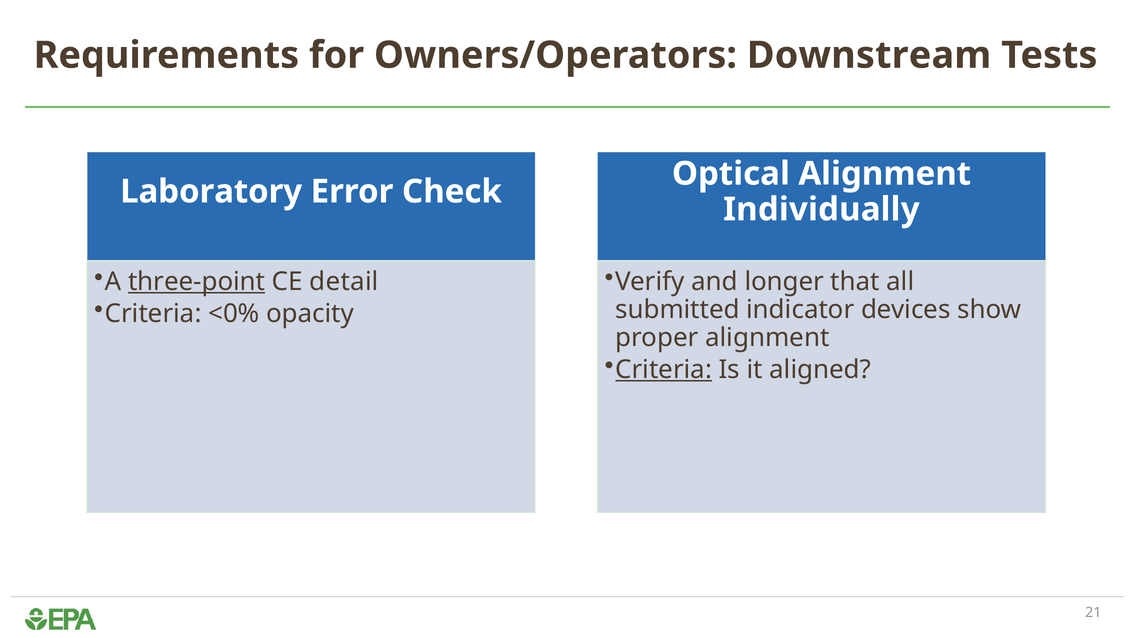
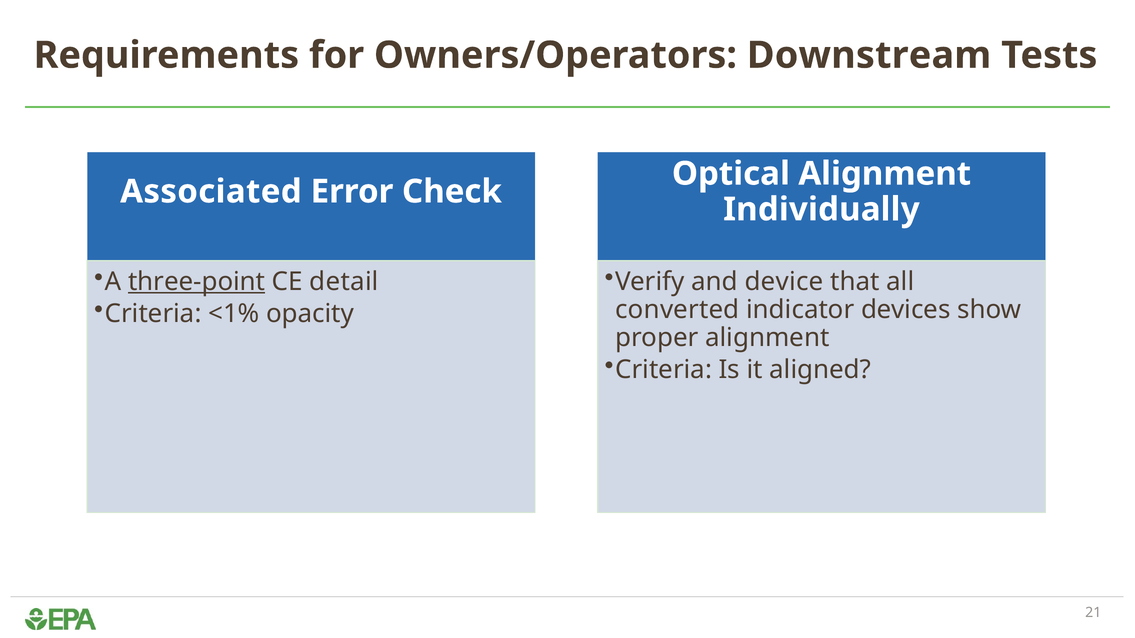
Laboratory: Laboratory -> Associated (211, 192)
longer: longer -> device (784, 282)
<0%: <0% -> <1% (234, 314)
submitted: submitted -> converted (677, 310)
Criteria underline: present -> none (664, 370)
